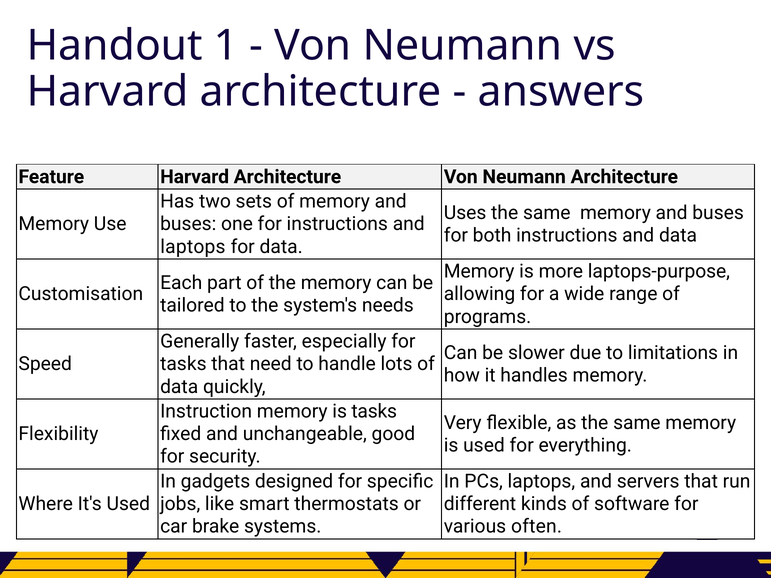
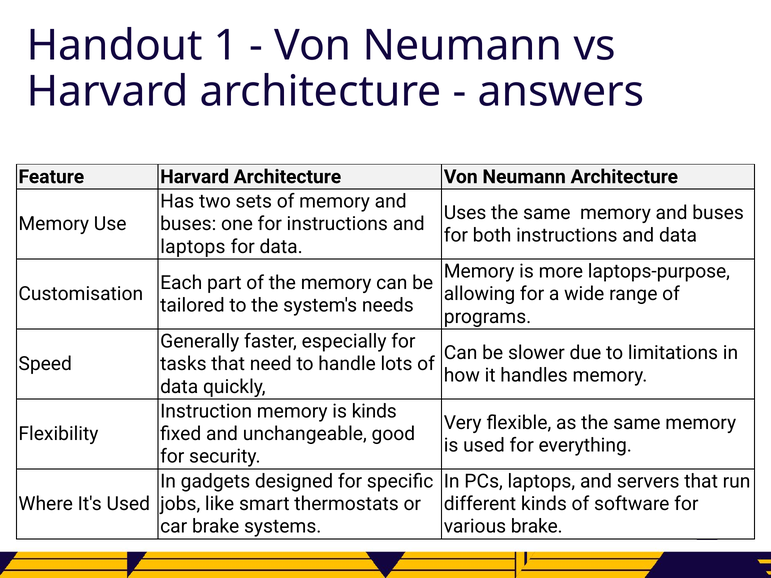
is tasks: tasks -> kinds (374, 412)
various often: often -> brake (537, 527)
